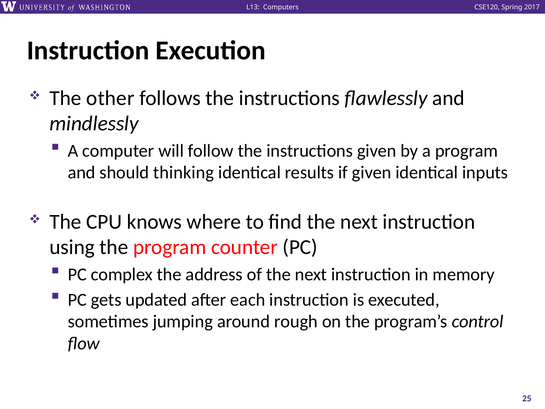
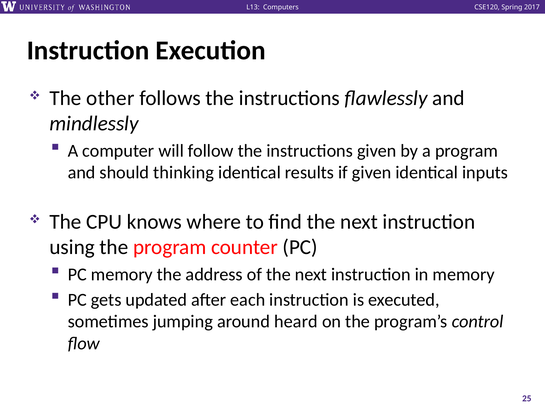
PC complex: complex -> memory (122, 274)
rough: rough -> heard (296, 321)
